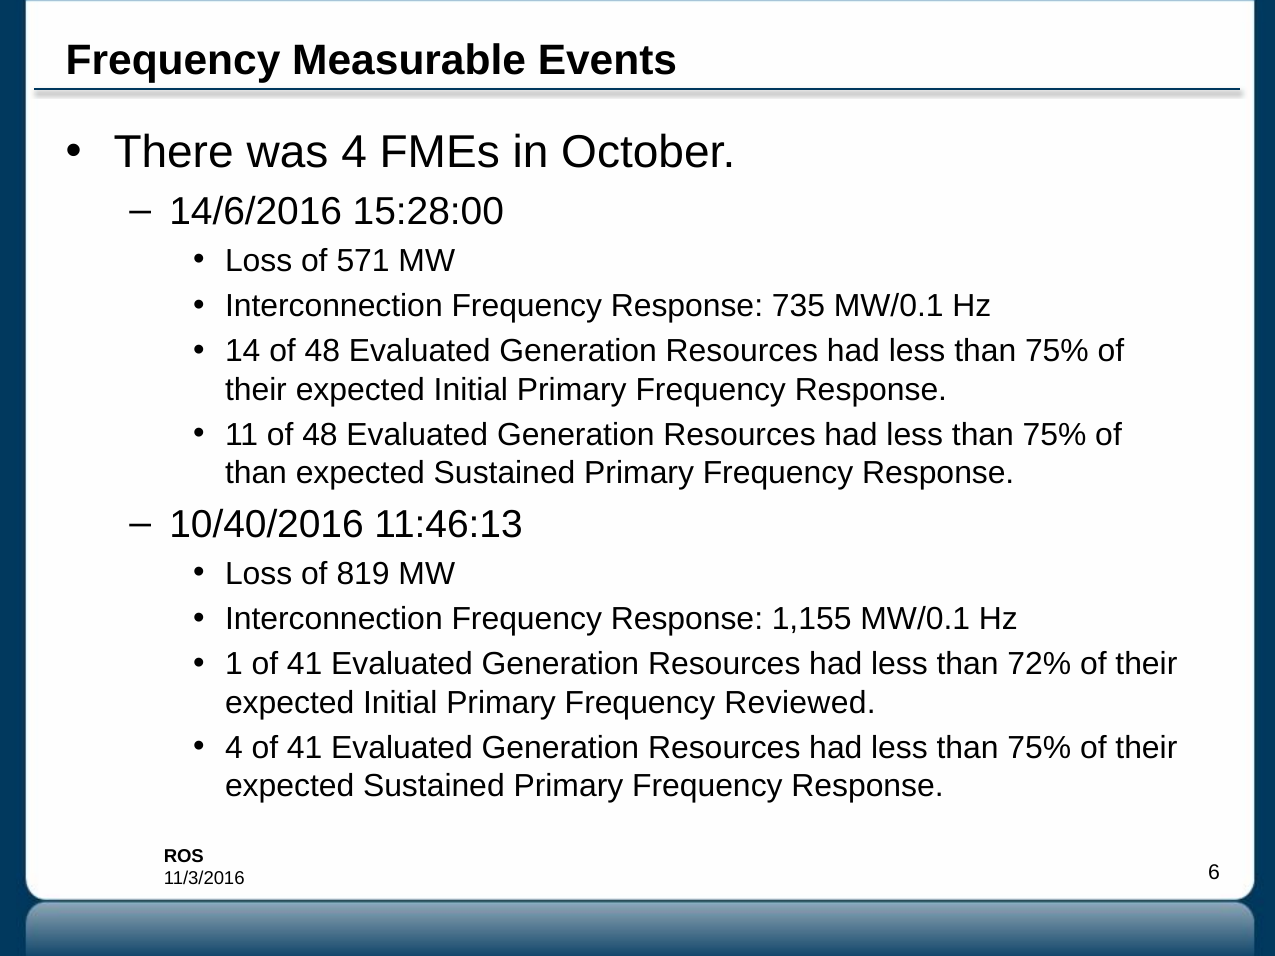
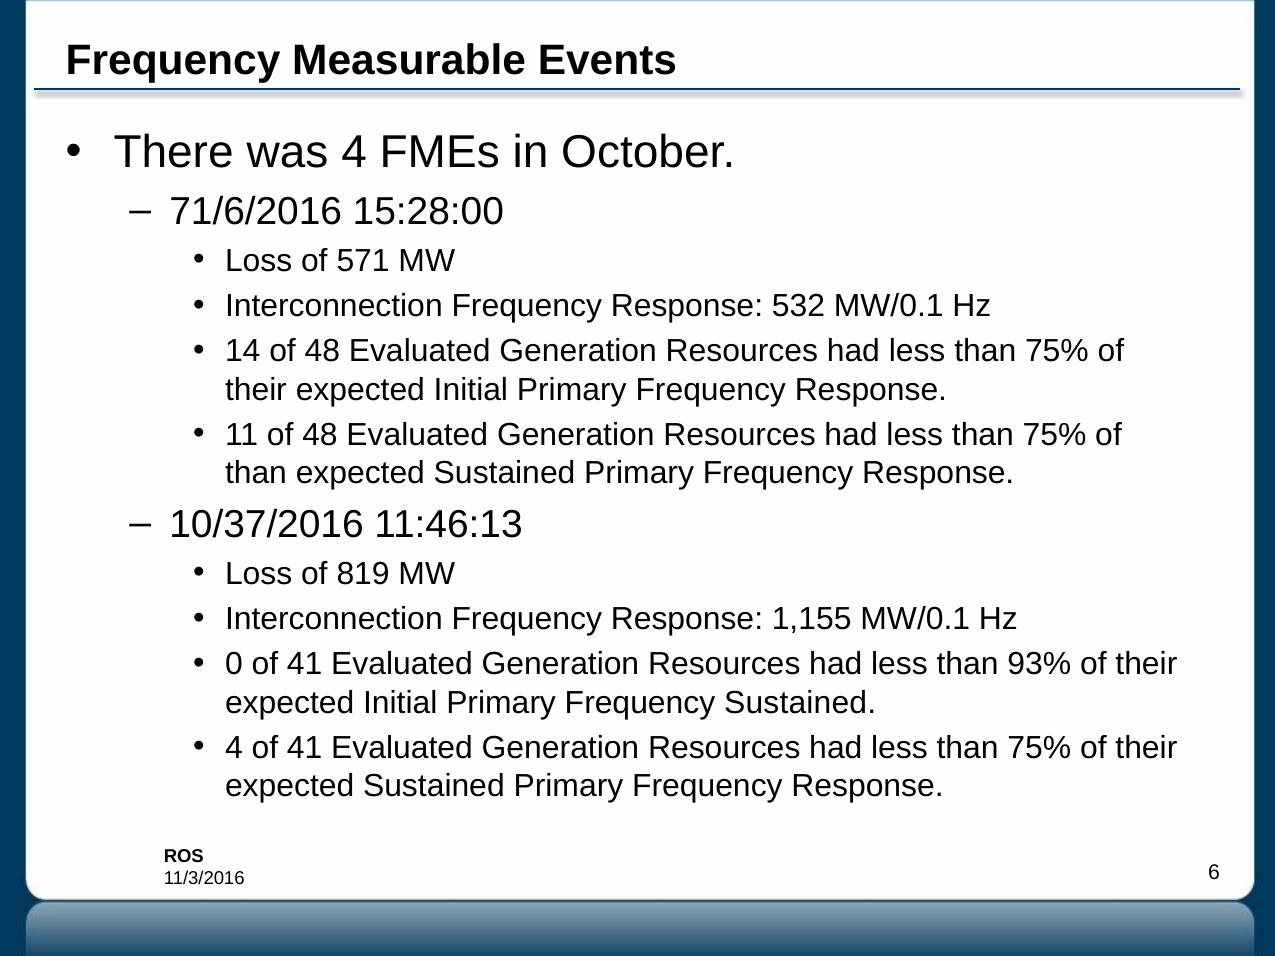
14/6/2016: 14/6/2016 -> 71/6/2016 (256, 212)
735: 735 -> 532 (798, 306)
10/40/2016: 10/40/2016 -> 10/37/2016 (267, 525)
1: 1 -> 0 (234, 664)
72%: 72% -> 93% (1039, 664)
Frequency Reviewed: Reviewed -> Sustained (800, 703)
